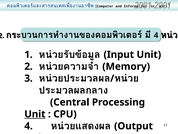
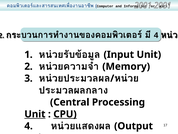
CPU underline: none -> present (65, 114)
